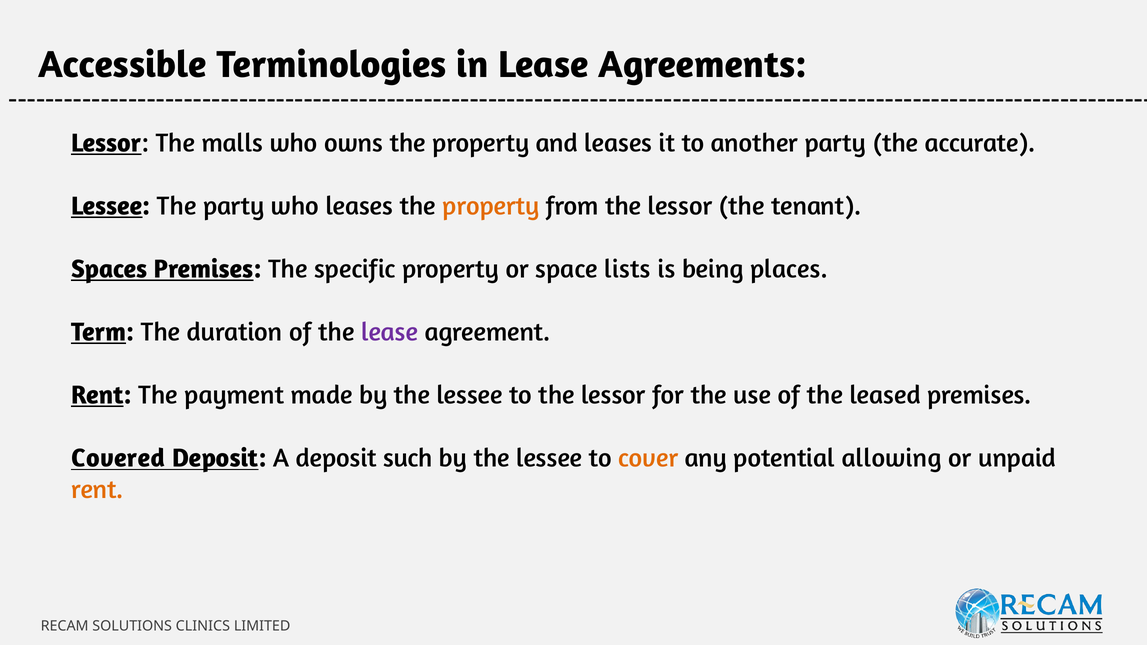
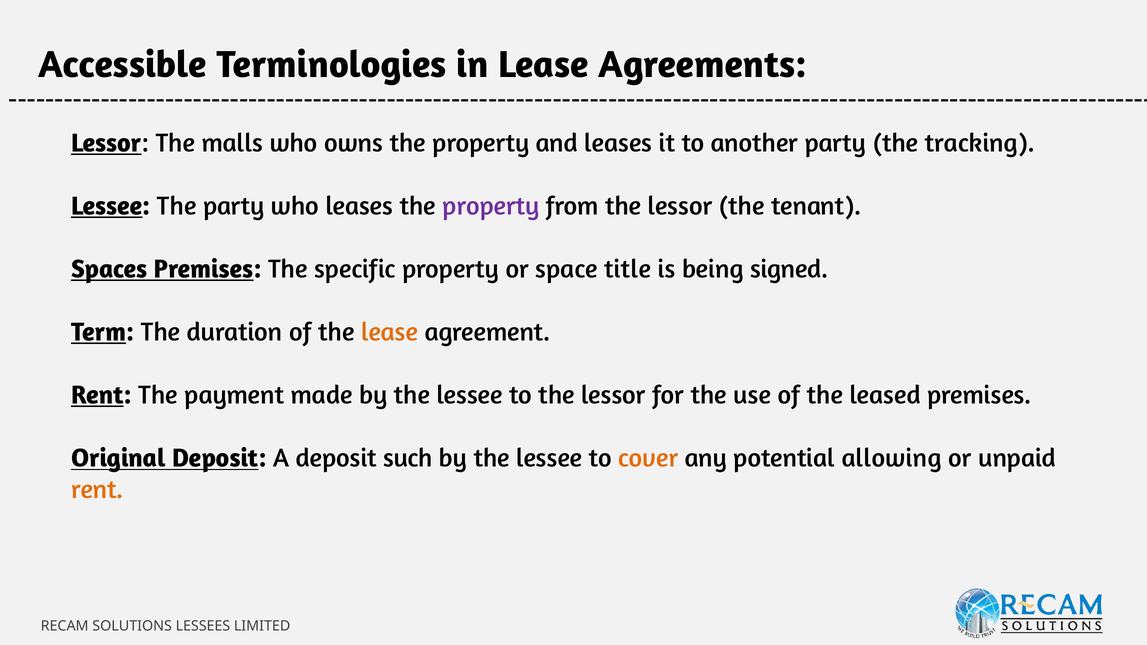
accurate: accurate -> tracking (980, 143)
property colour: orange -> purple (491, 206)
lists: lists -> title (628, 269)
places: places -> signed (789, 269)
lease colour: purple -> orange (390, 332)
Covered: Covered -> Original (118, 458)
CLINICS: CLINICS -> LESSEES (203, 626)
